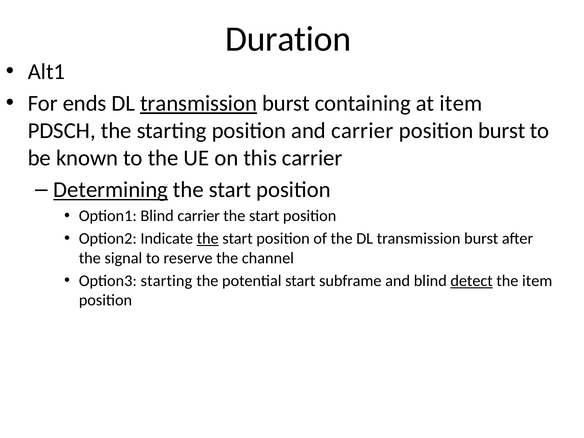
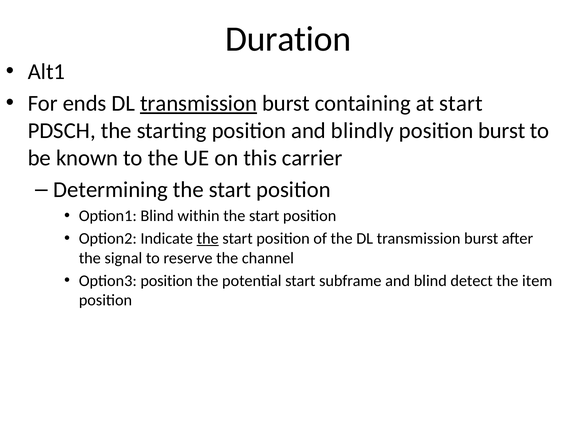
at item: item -> start (461, 103)
and carrier: carrier -> blindly (362, 131)
Determining underline: present -> none (111, 190)
Blind carrier: carrier -> within (199, 216)
Option3 starting: starting -> position (167, 281)
detect underline: present -> none (472, 281)
